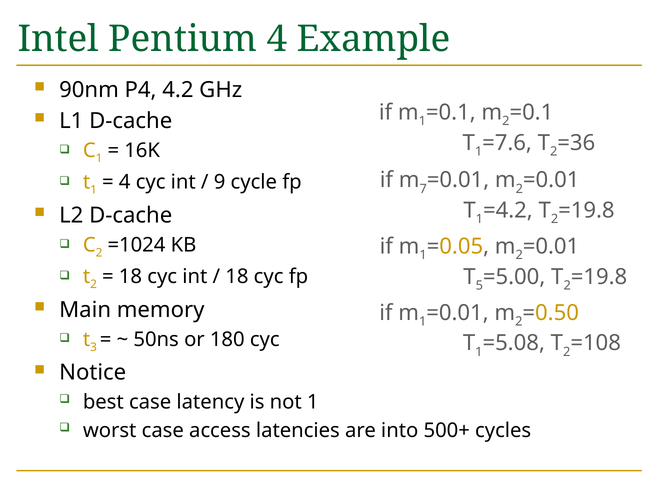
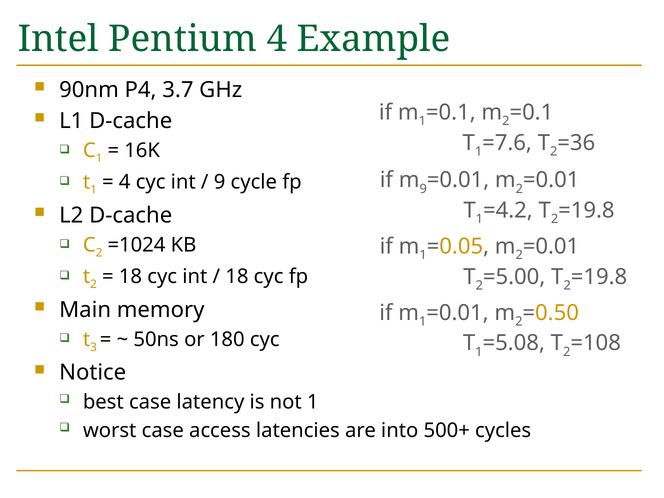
4.2: 4.2 -> 3.7 (178, 90)
7: 7 -> 9 (423, 189)
5: 5 -> 2 (479, 285)
